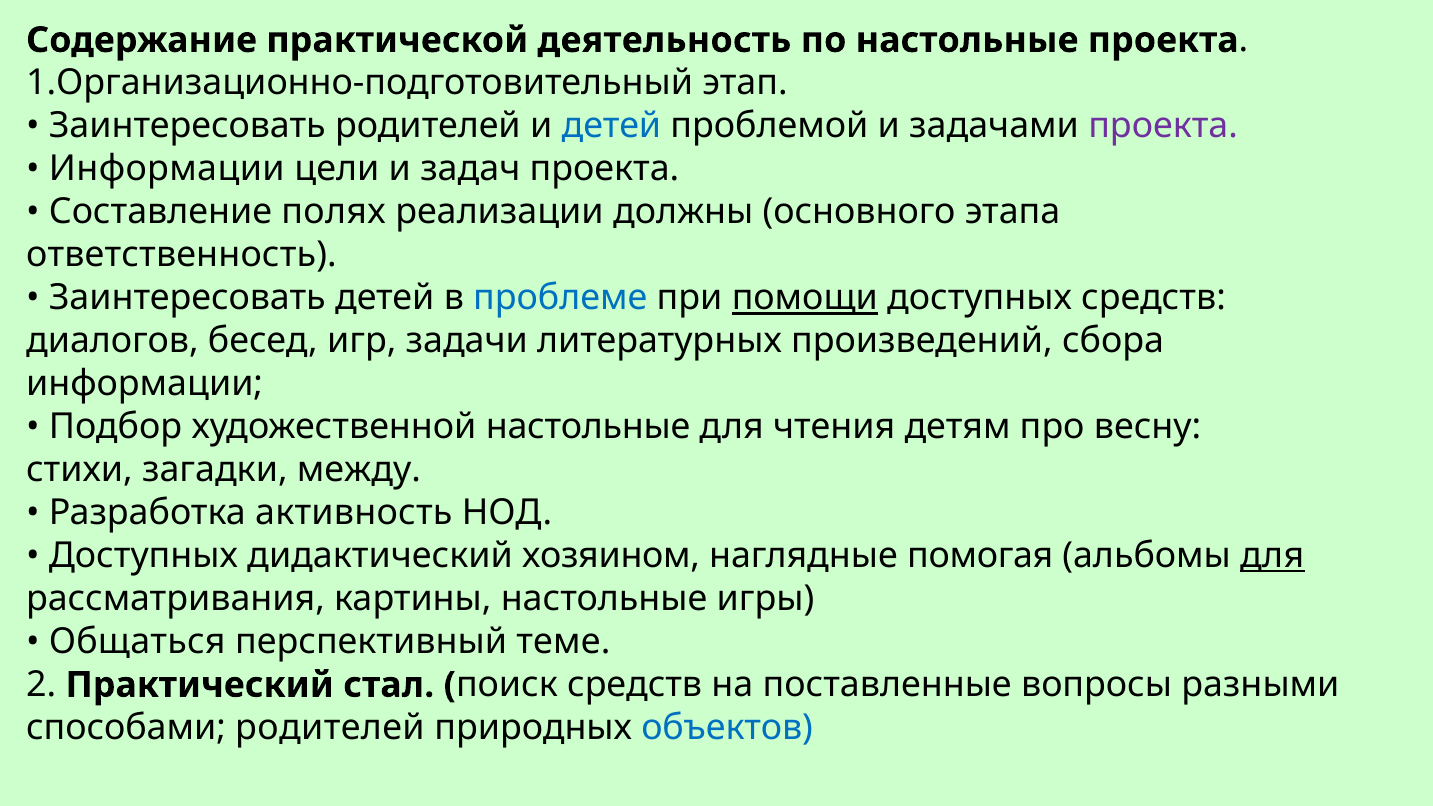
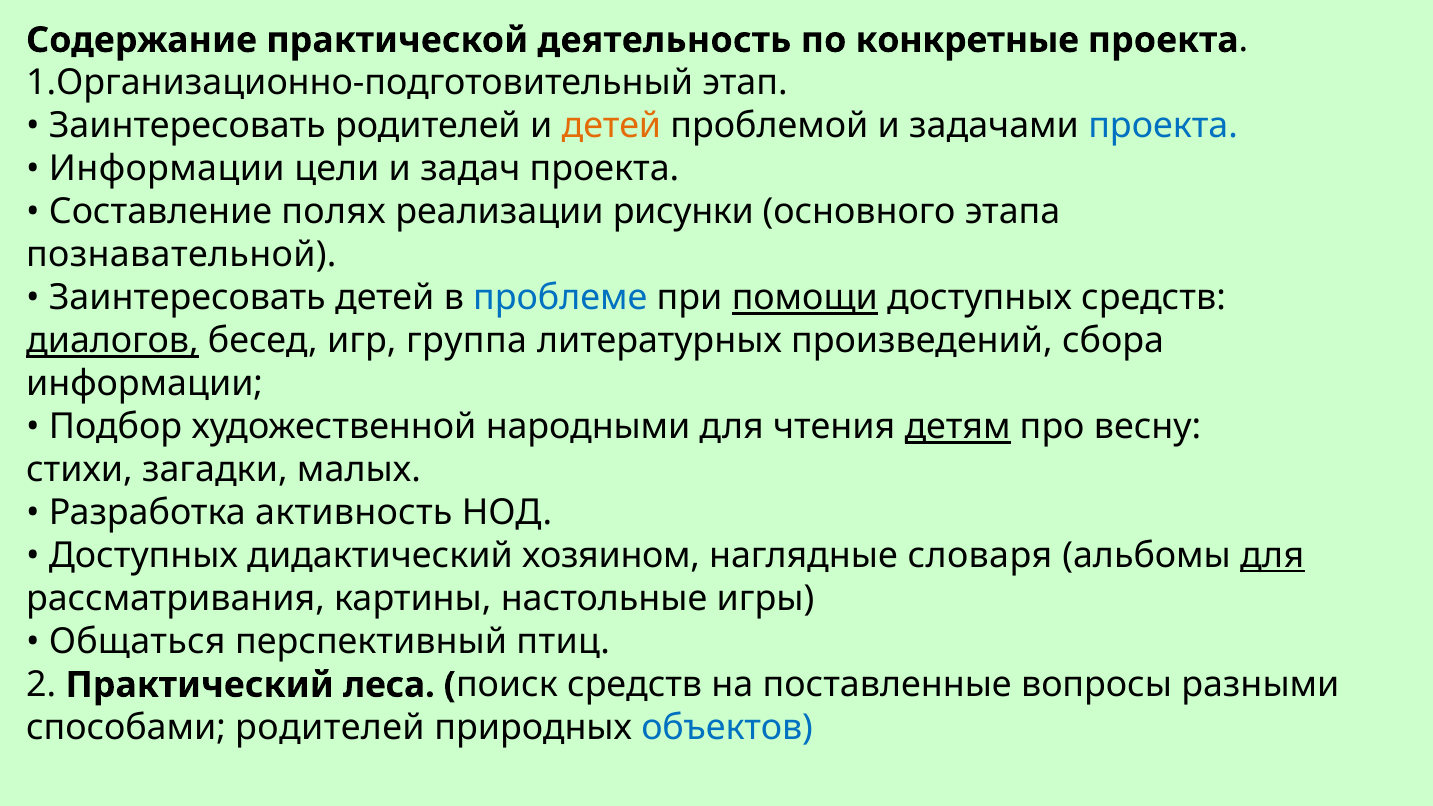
по настольные: настольные -> конкретные (967, 40)
детей colour: blue -> orange (611, 126)
проекта colour: purple -> blue (1163, 126)
должны: должны -> рисунки (683, 212)
ответственность: ответственность -> познавательной (181, 255)
диалогов underline: none -> present (112, 341)
задачи: задачи -> группа (467, 341)
художественной настольные: настольные -> народными (588, 427)
детям underline: none -> present (958, 427)
между: между -> малых (359, 470)
помогая: помогая -> словаря (980, 556)
теме: теме -> птиц (563, 642)
стал: стал -> леса (389, 685)
